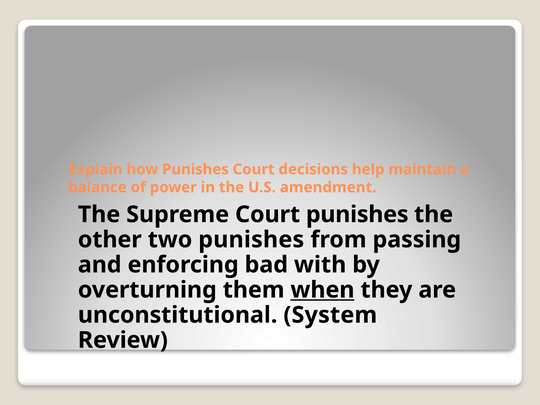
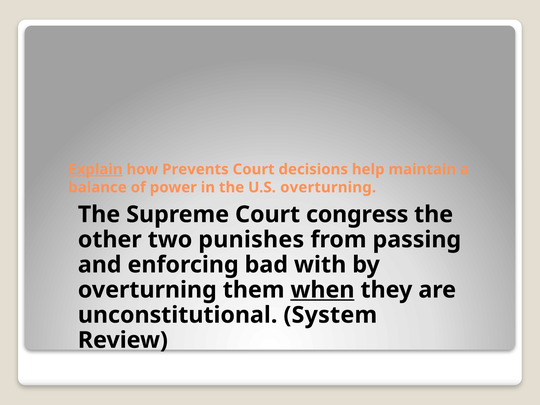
Explain underline: none -> present (95, 169)
how Punishes: Punishes -> Prevents (195, 169)
U.S amendment: amendment -> overturning (328, 187)
Court punishes: punishes -> congress (357, 214)
